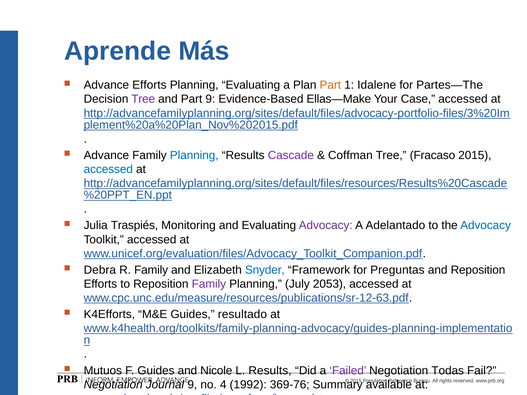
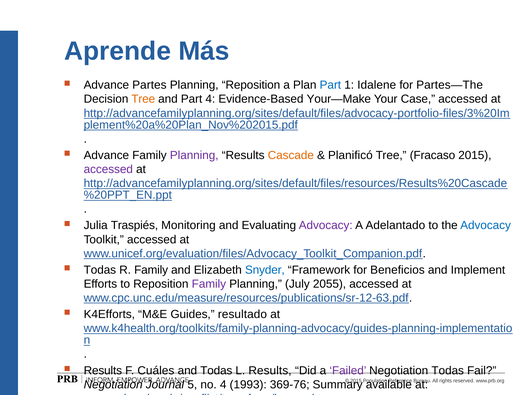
Advance Efforts: Efforts -> Partes (149, 85)
Planning Evaluating: Evaluating -> Reposition (251, 85)
Part colour: orange -> blue (330, 85)
Tree colour: purple -> orange (143, 99)
Part 9: 9 -> 4 (210, 99)
Ellas—Make: Ellas—Make -> Your—Make (339, 99)
Planning colour: blue -> purple (194, 155)
Cascade colour: purple -> orange (291, 155)
Coffman: Coffman -> Planificó (350, 155)
accessed colour: blue -> purple (108, 169)
Debra: Debra -> Todas (100, 270)
Preguntas: Preguntas -> Beneficios (397, 270)
and Reposition: Reposition -> Implement (478, 270)
2053: 2053 -> 2055 (329, 284)
Mutuos: Mutuos -> Results (103, 371)
F Guides: Guides -> Cuáles (156, 371)
and Nicole: Nicole -> Todas (216, 371)
Journal 9: 9 -> 5 (192, 385)
1992: 1992 -> 1993 (248, 385)
